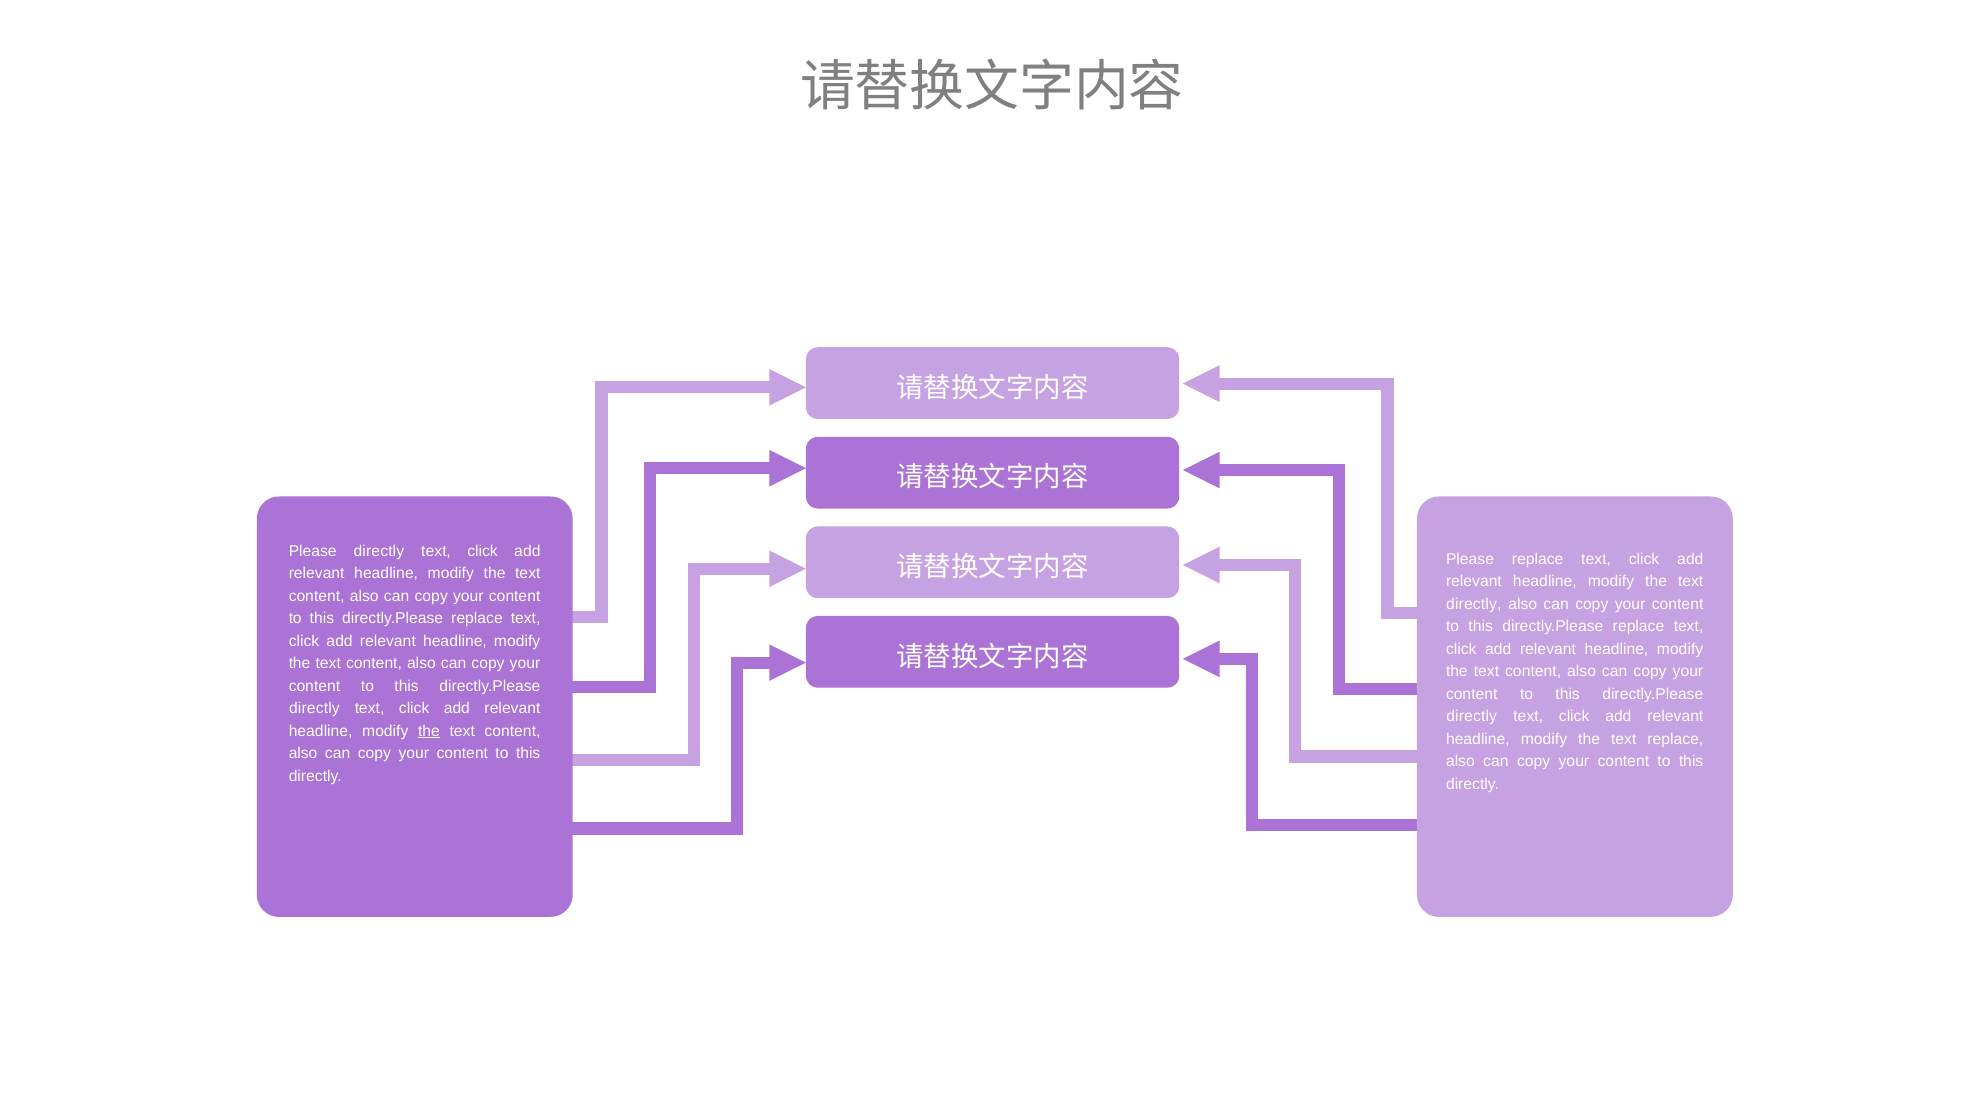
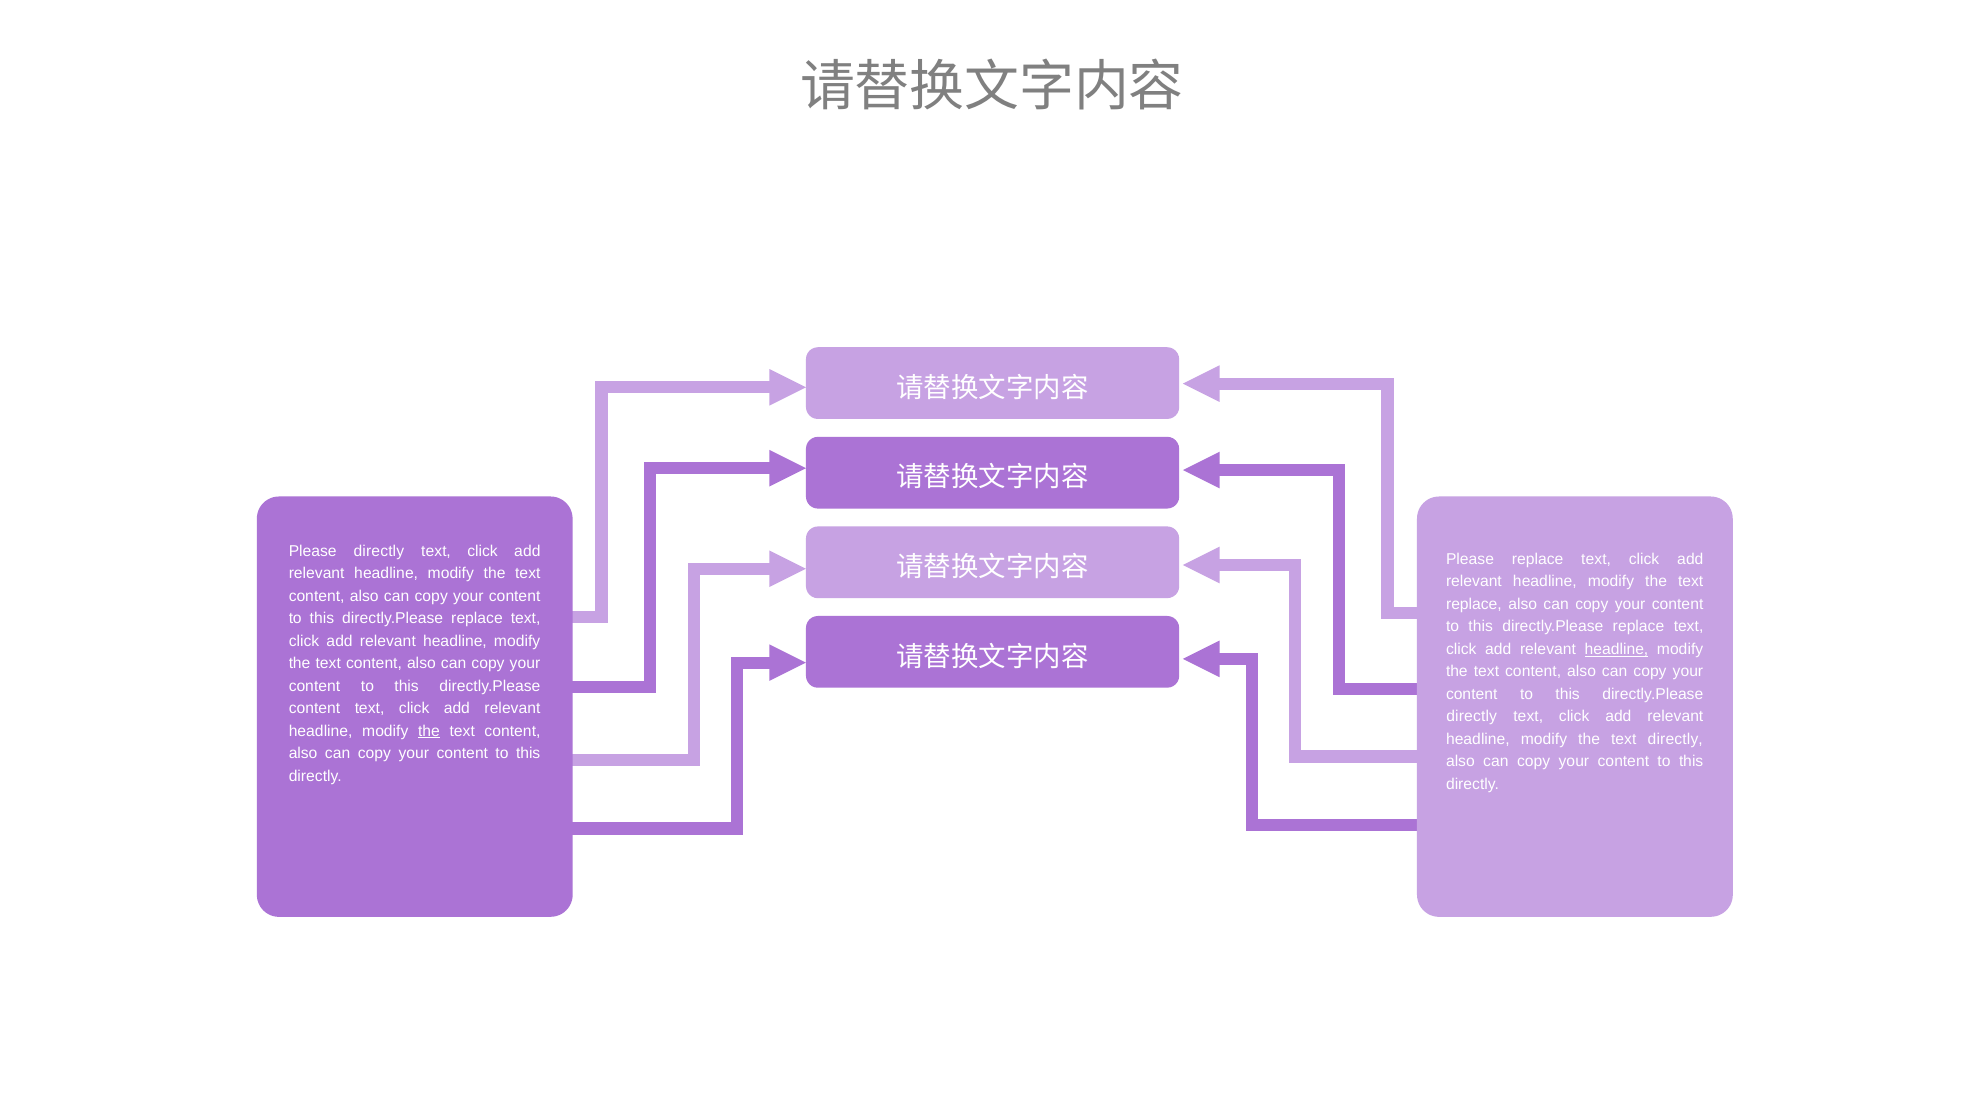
directly: directly -> replace (1474, 604)
headline underline: none -> present (1616, 649)
directly: directly -> content (314, 708)
text replace: replace -> directly (1675, 739)
